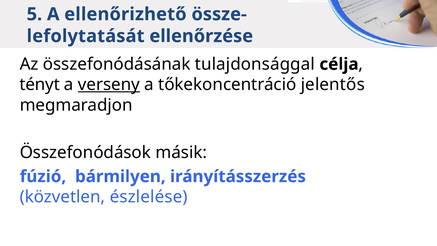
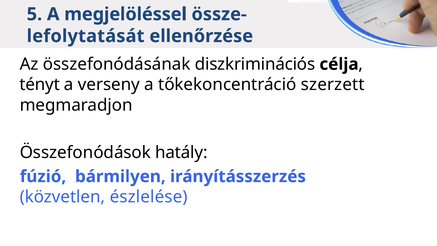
ellenőrizhető: ellenőrizhető -> megjelöléssel (126, 14)
tulajdonsággal: tulajdonsággal -> diszkriminációs (255, 64)
verseny underline: present -> none (109, 85)
jelentős: jelentős -> szerzett (333, 85)
másik: másik -> hatály (181, 153)
